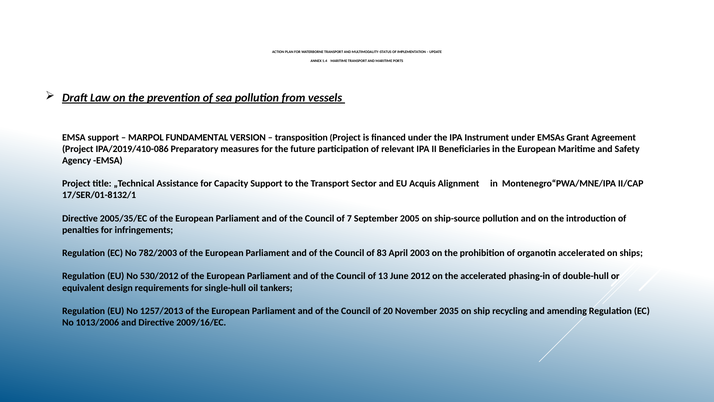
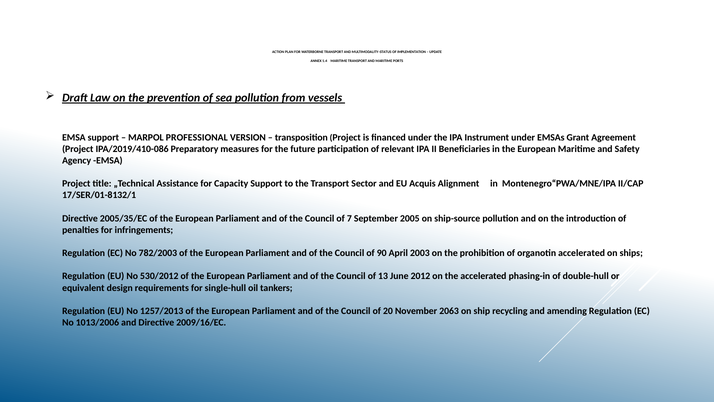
FUNDAMENTAL: FUNDAMENTAL -> PROFESSIONAL (197, 137)
83: 83 -> 90 (382, 253)
2035: 2035 -> 2063 (449, 311)
